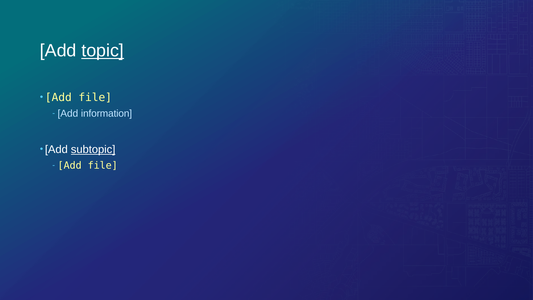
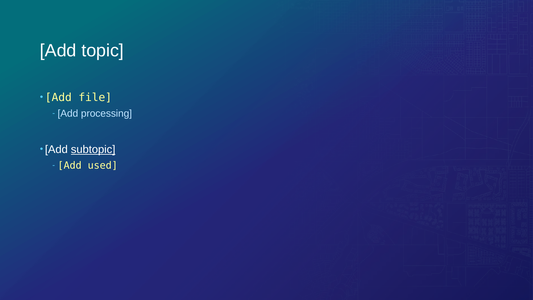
topic underline: present -> none (103, 51)
information: information -> processing (106, 113)
Add file: file -> used (103, 165)
